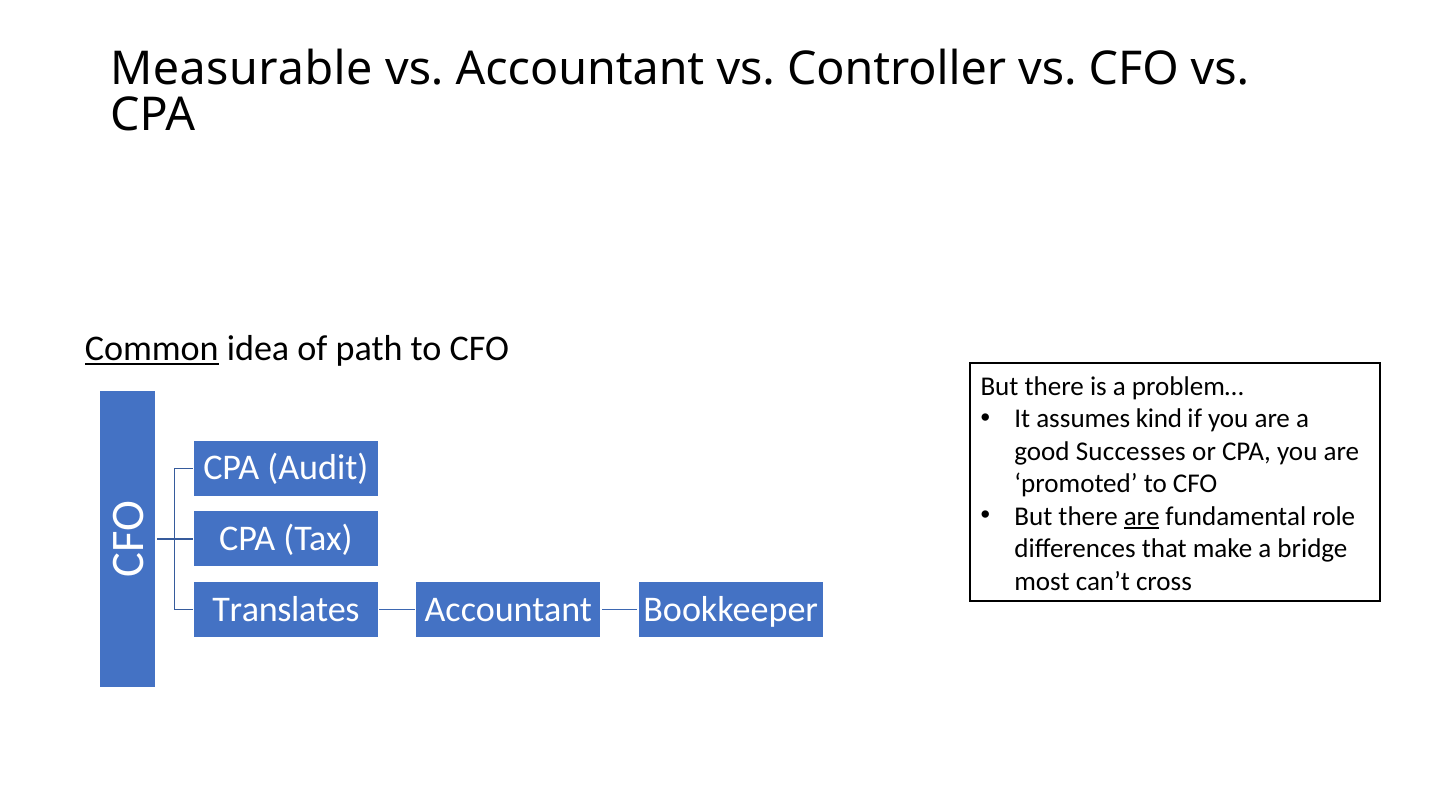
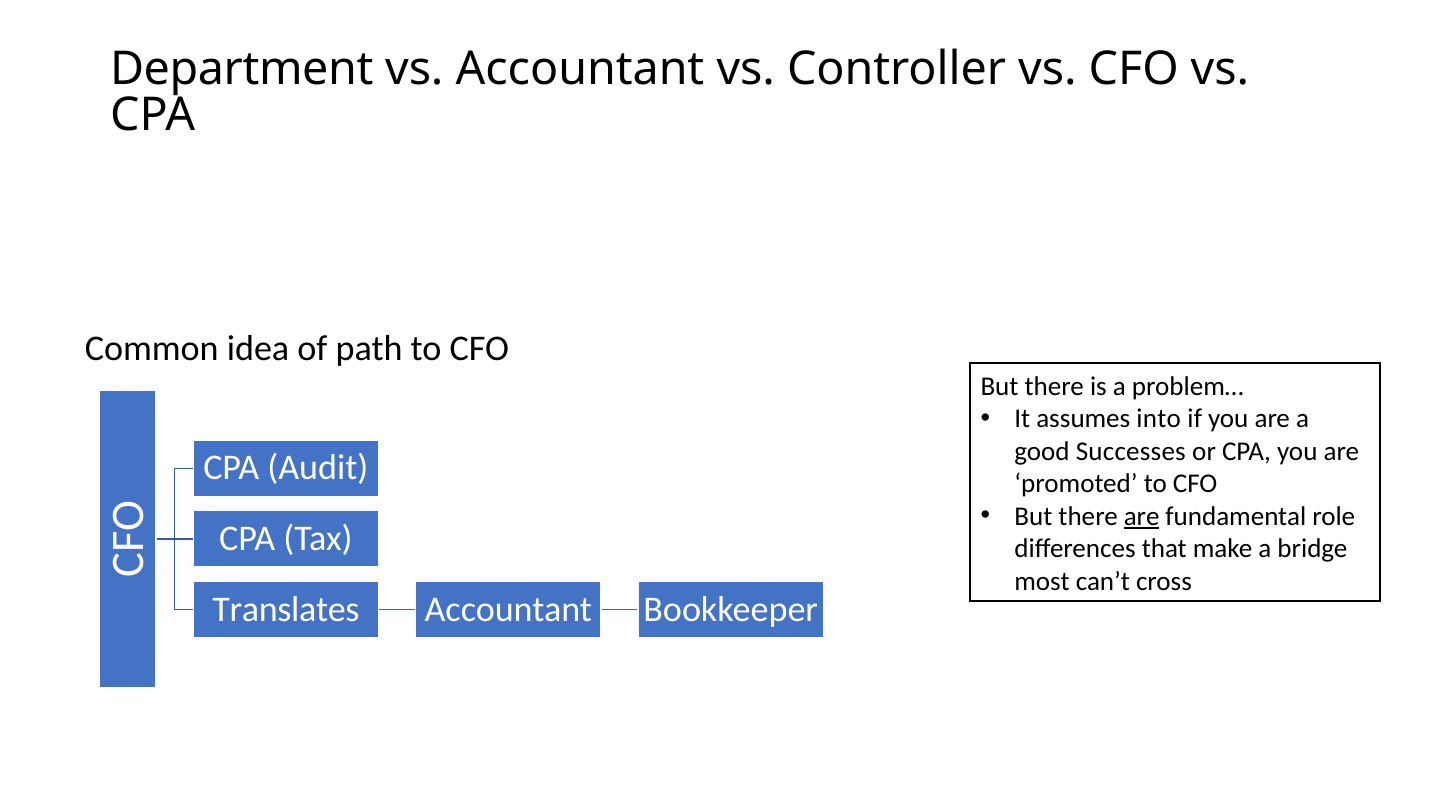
Measurable: Measurable -> Department (242, 69)
Common underline: present -> none (152, 349)
kind: kind -> into (1159, 419)
